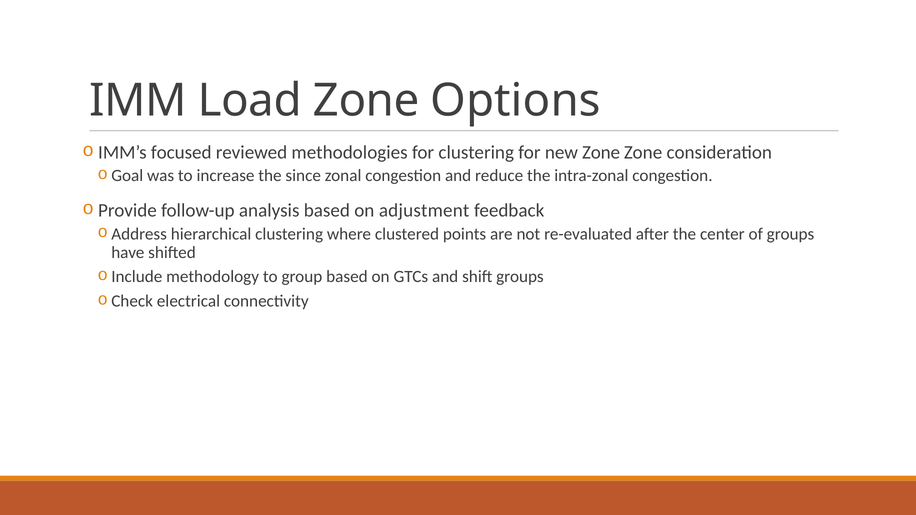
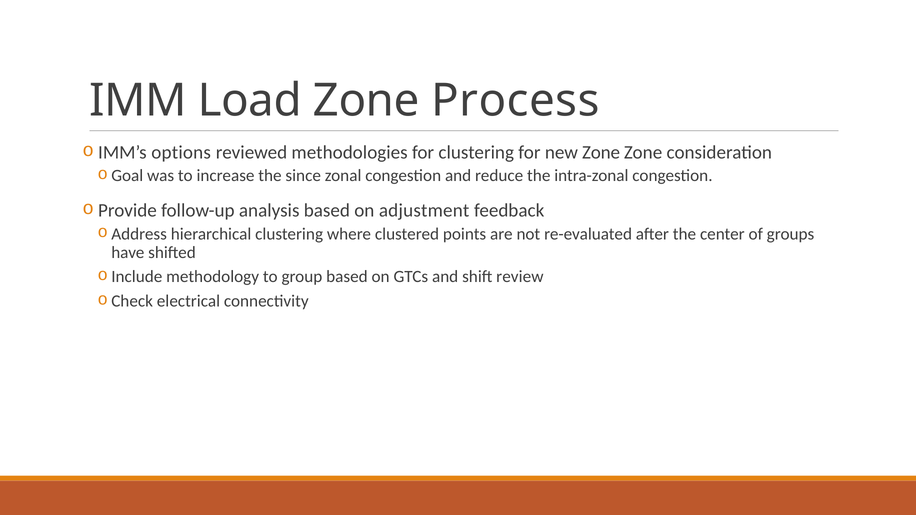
Options: Options -> Process (515, 101)
focused: focused -> options (181, 152)
shift groups: groups -> review (520, 277)
